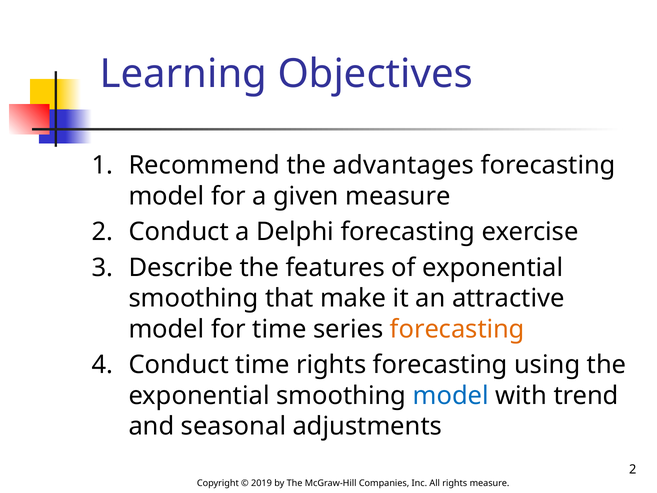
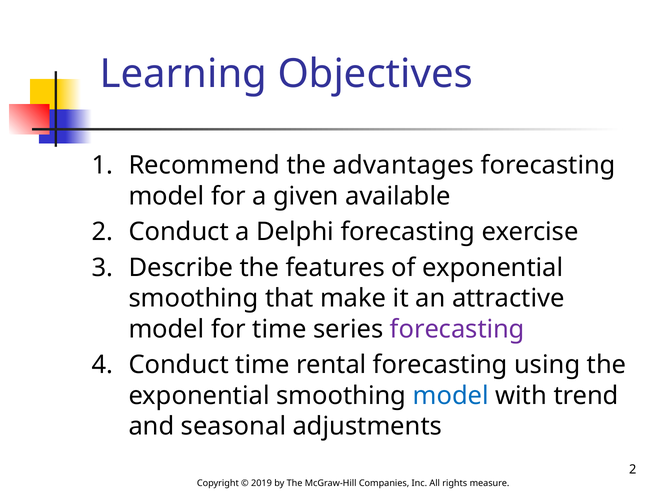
given measure: measure -> available (398, 196)
forecasting colour: orange -> purple (457, 329)
time rights: rights -> rental (331, 365)
